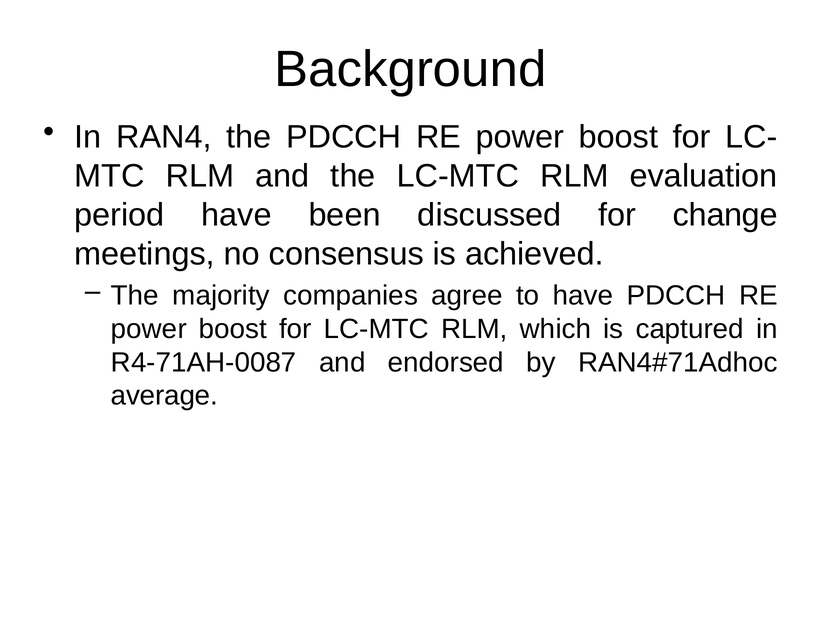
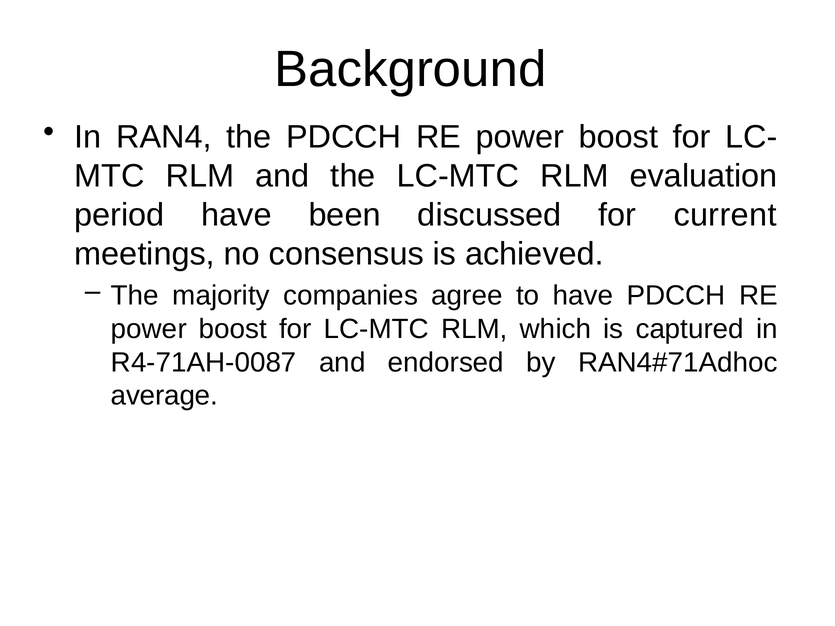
change: change -> current (725, 215)
